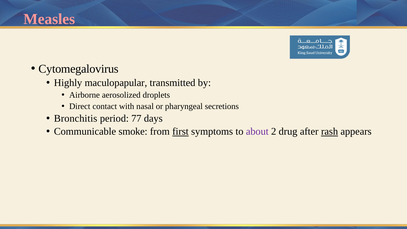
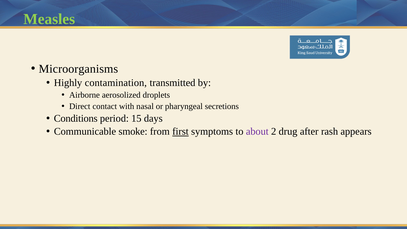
Measles colour: pink -> light green (49, 19)
Cytomegalovirus: Cytomegalovirus -> Microorganisms (78, 69)
maculopapular: maculopapular -> contamination (116, 83)
Bronchitis: Bronchitis -> Conditions (76, 118)
77: 77 -> 15 (136, 118)
rash underline: present -> none (330, 132)
